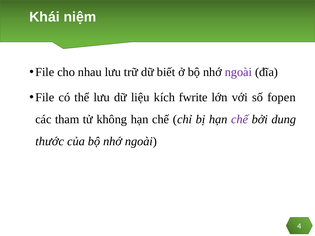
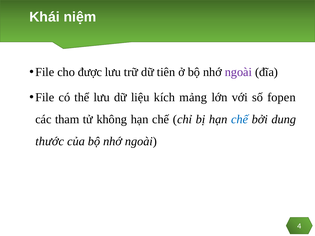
nhau: nhau -> được (90, 72)
biết: biết -> tiên (166, 72)
fwrite: fwrite -> mảng (193, 98)
chế colour: purple -> blue (240, 120)
